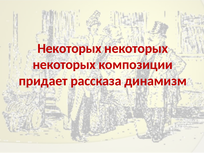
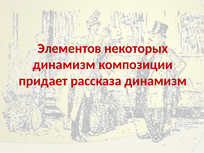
Некоторых: Некоторых -> Элементов (69, 48)
некоторых: некоторых -> динамизм (64, 65)
